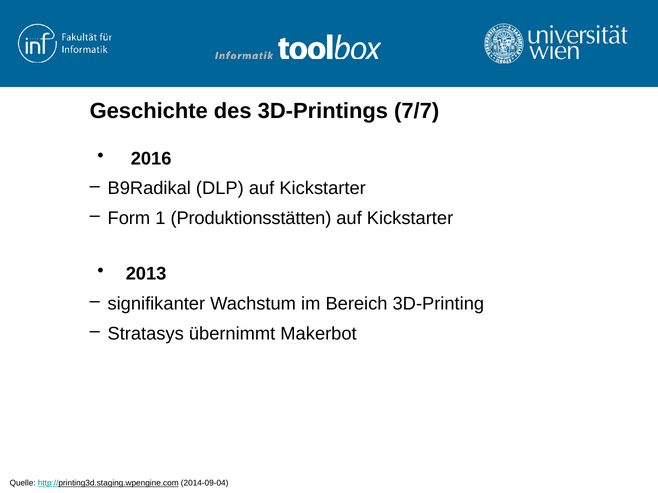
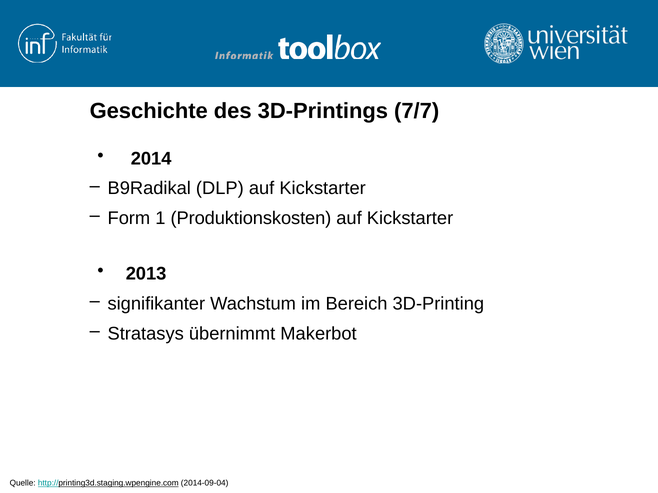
2016: 2016 -> 2014 (151, 159)
Produktionsstätten: Produktionsstätten -> Produktionskosten (251, 219)
